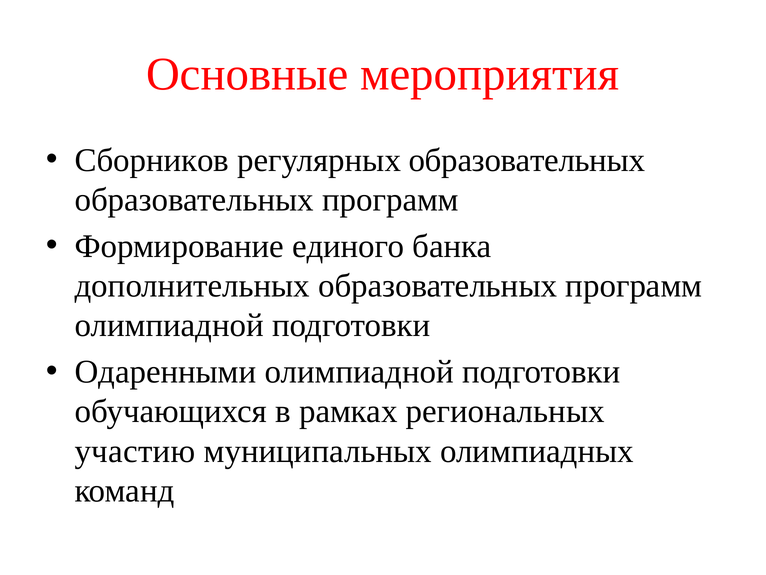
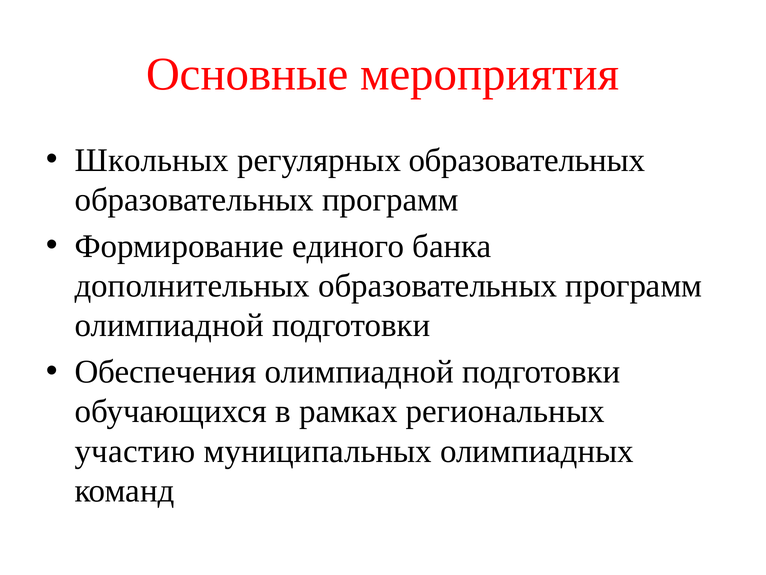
Сборников: Сборников -> Школьных (152, 160)
Одаренными: Одаренными -> Обеспечения (166, 372)
